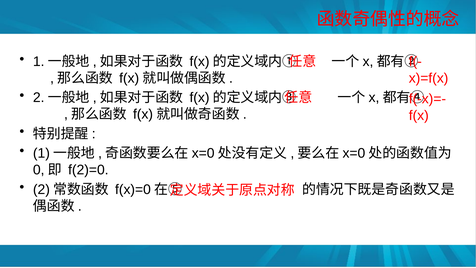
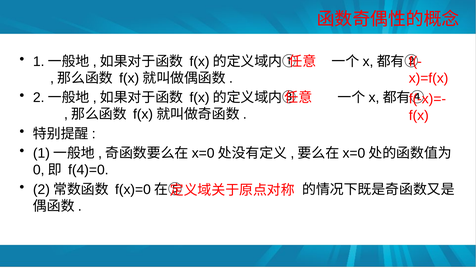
f(2)=0: f(2)=0 -> f(4)=0 (88, 170)
